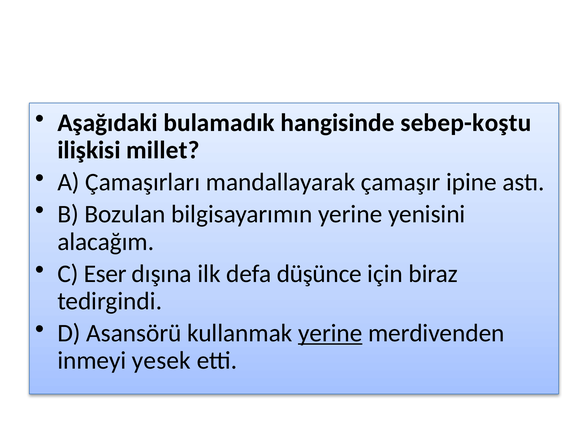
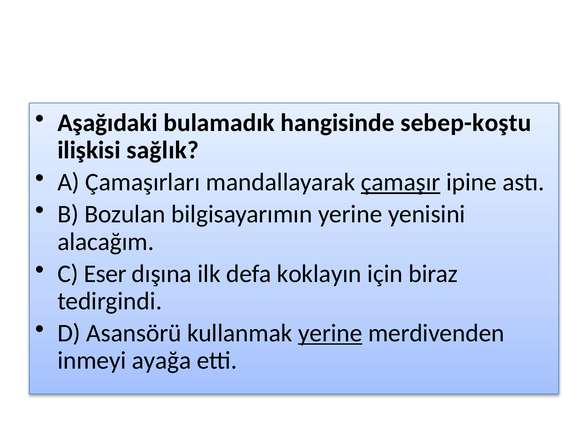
millet: millet -> sağlık (163, 150)
çamaşır underline: none -> present (401, 182)
düşünce: düşünce -> koklayın (319, 274)
yesek: yesek -> ayağa (162, 361)
